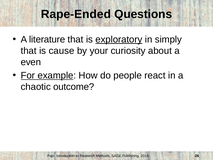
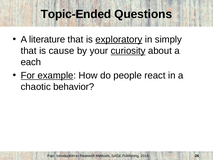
Rape-Ended: Rape-Ended -> Topic-Ended (76, 14)
curiosity underline: none -> present (128, 51)
even: even -> each (31, 62)
outcome: outcome -> behavior (74, 87)
